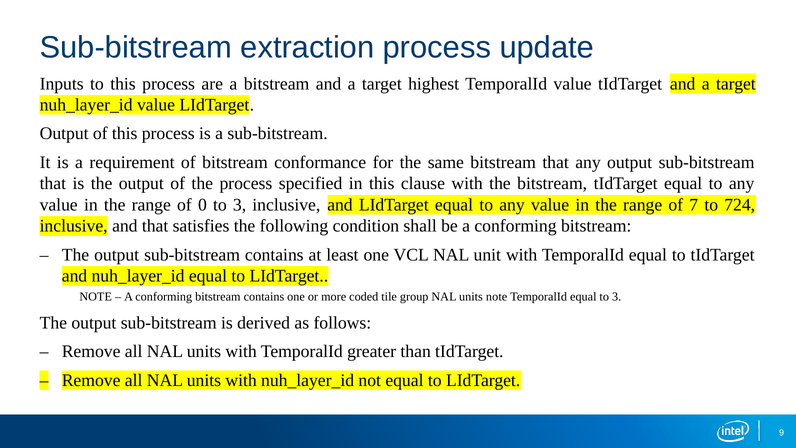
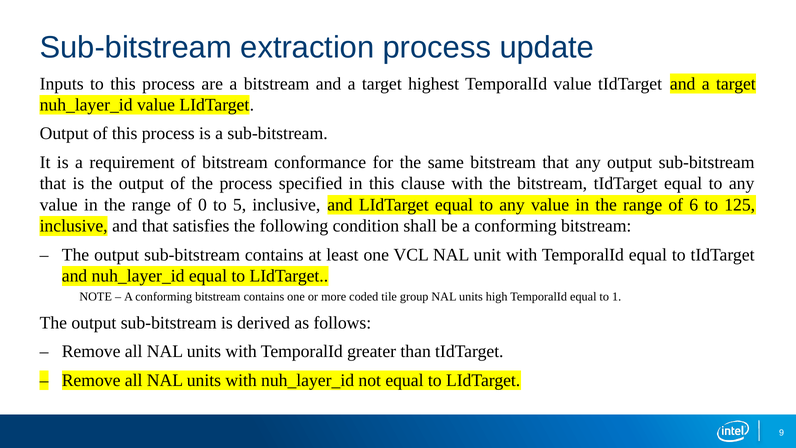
0 to 3: 3 -> 5 (240, 205)
7: 7 -> 6 (694, 205)
724: 724 -> 125 (740, 205)
units note: note -> high (497, 297)
equal to 3: 3 -> 1 (617, 297)
